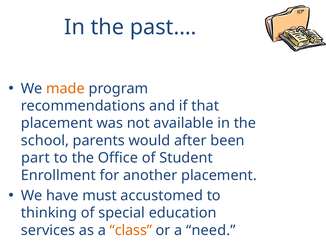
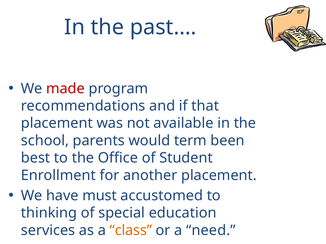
made colour: orange -> red (65, 89)
after: after -> term (190, 141)
part: part -> best (36, 158)
